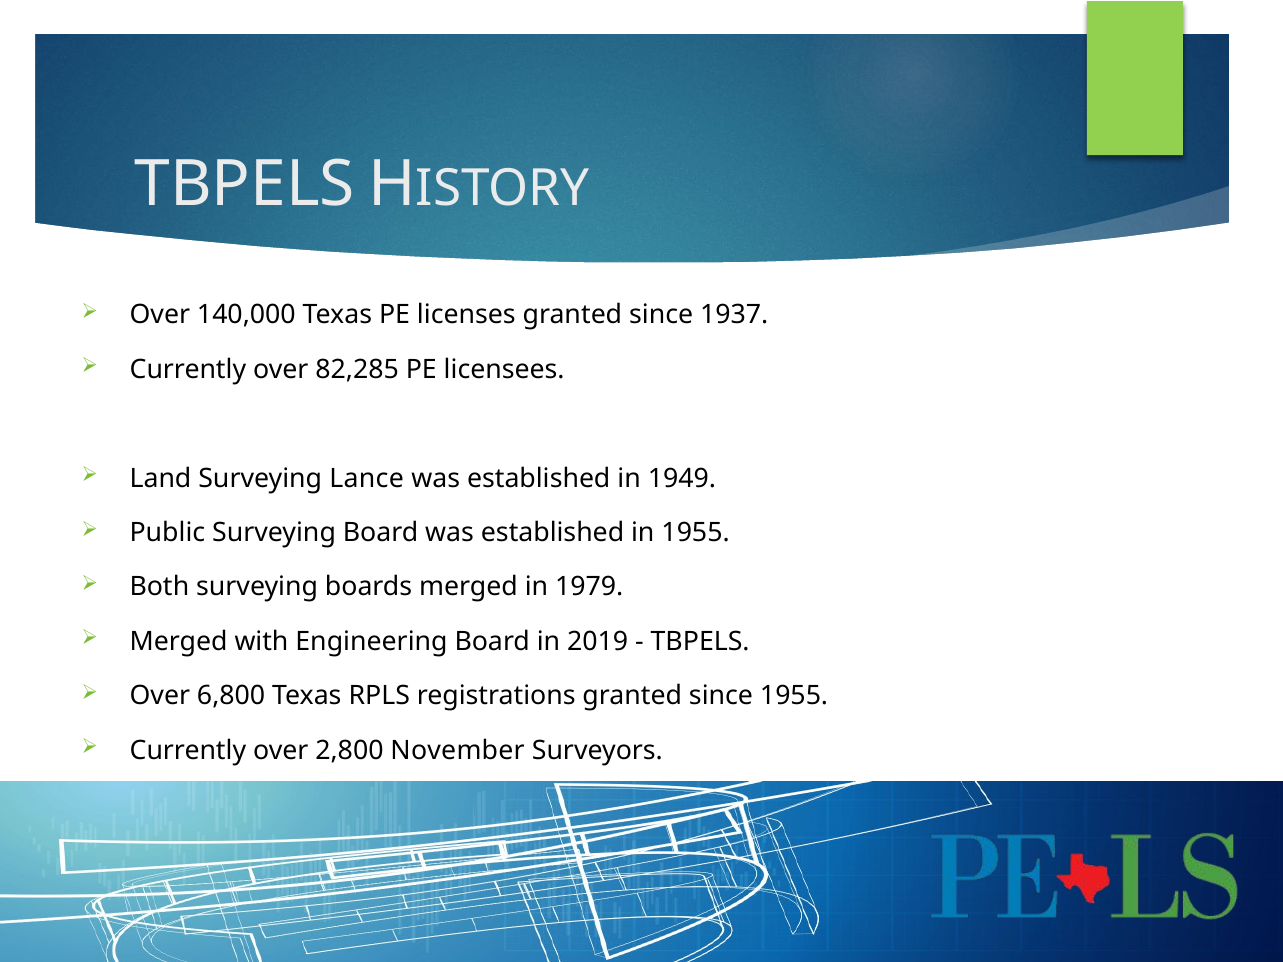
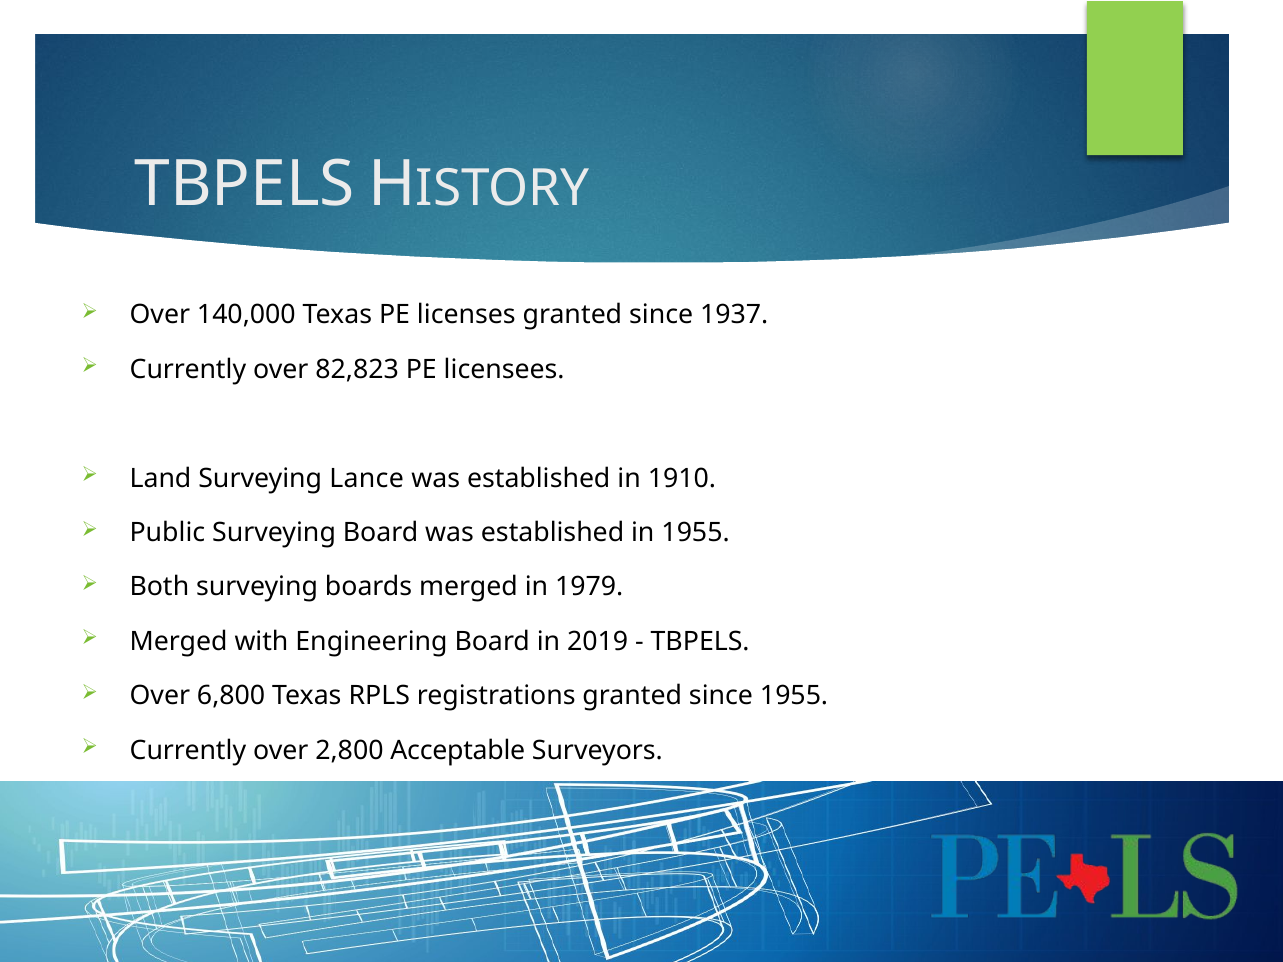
82,285: 82,285 -> 82,823 (357, 370)
1949: 1949 -> 1910 (682, 478)
November: November -> Acceptable (458, 750)
